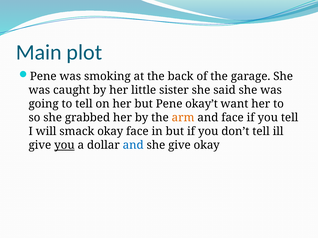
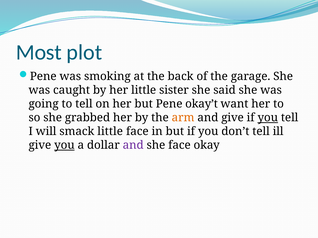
Main: Main -> Most (39, 53)
and face: face -> give (233, 118)
you underline: none -> present (268, 118)
smack okay: okay -> little (110, 132)
and colour: blue -> purple (133, 145)
she give: give -> face (179, 145)
